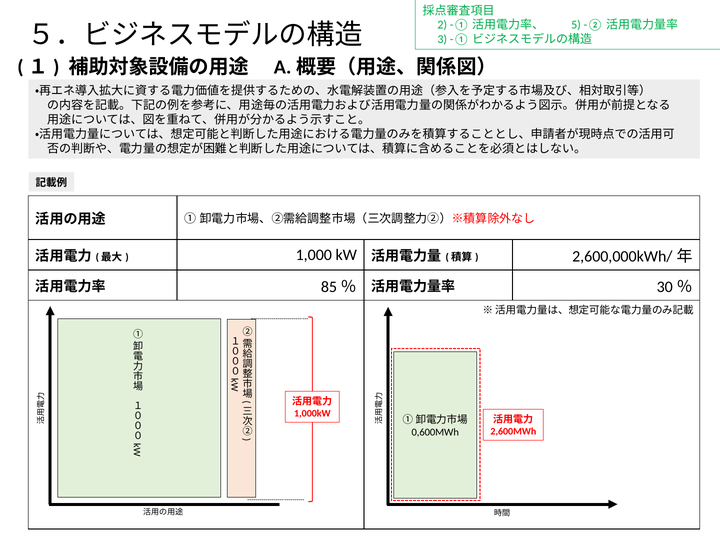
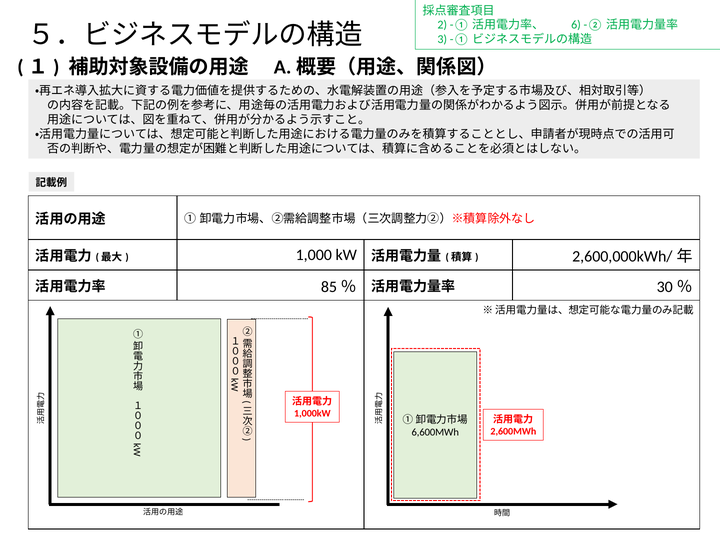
5: 5 -> 6 (576, 25)
0,600MWh: 0,600MWh -> 6,600MWh (435, 432)
